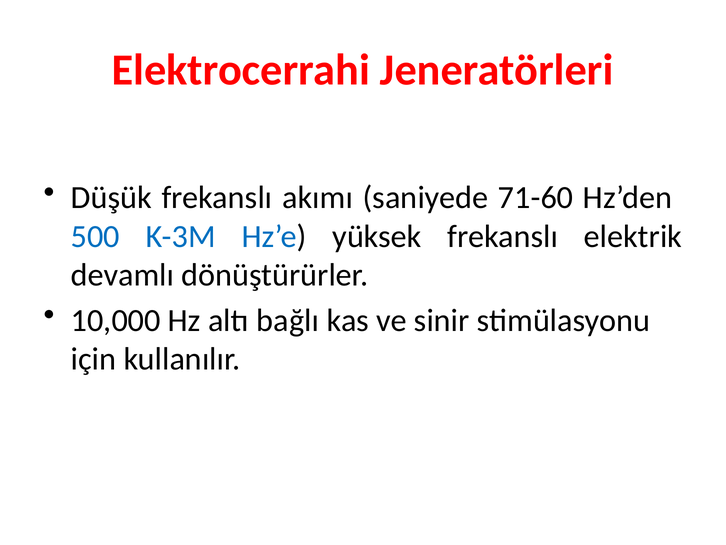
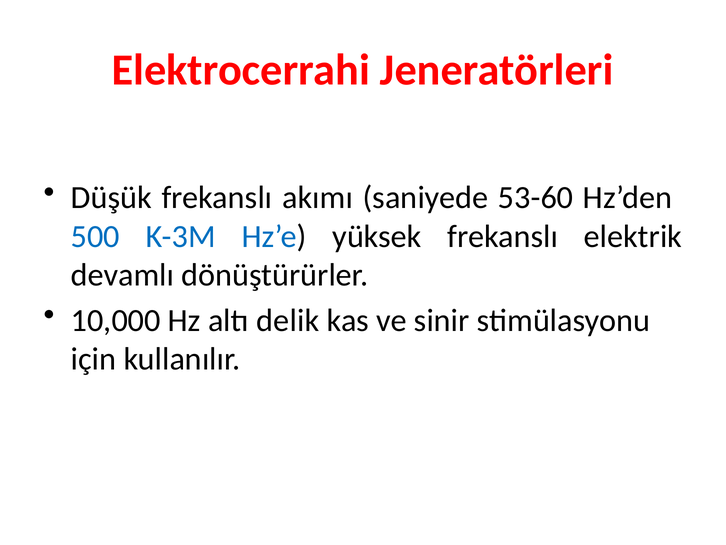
71-60: 71-60 -> 53-60 (536, 197)
bağlı: bağlı -> delik (288, 320)
